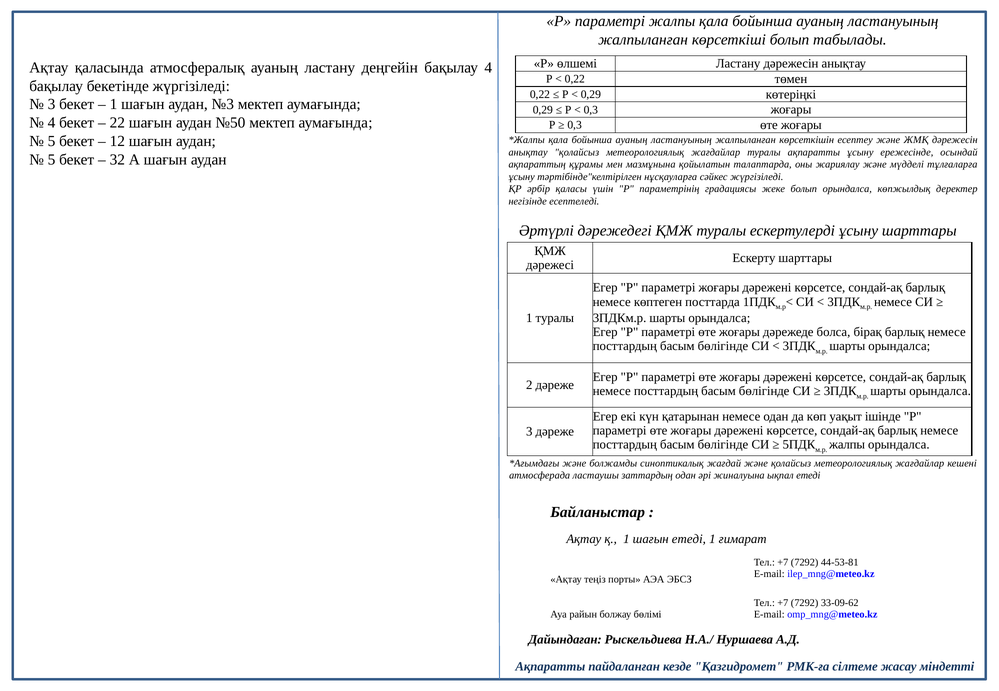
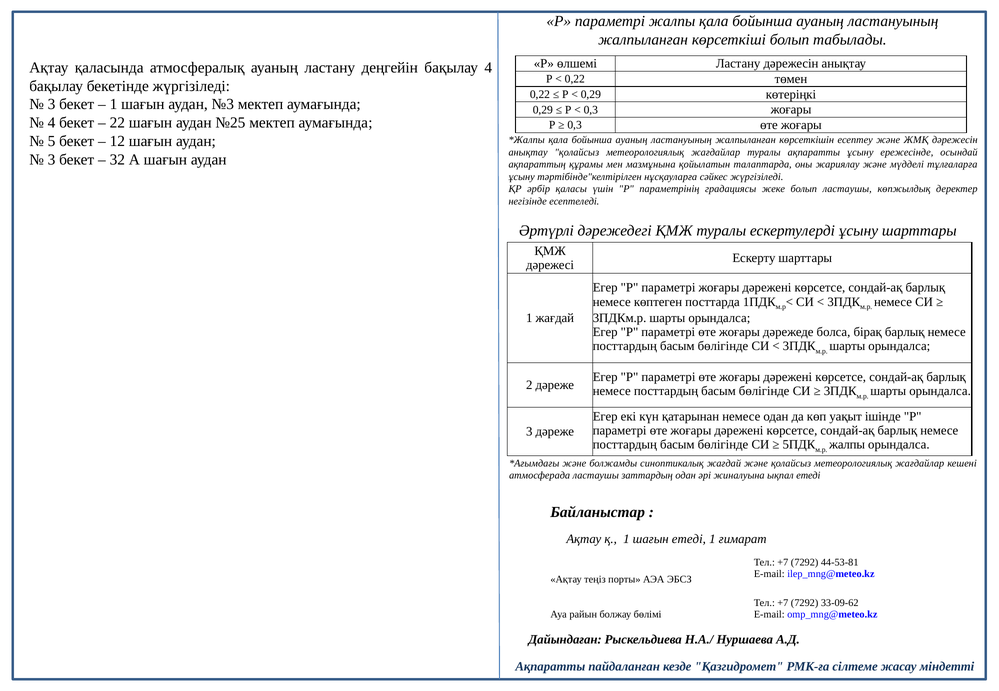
№50: №50 -> №25 (230, 123)
5: 5 -> 3 (52, 160)
болып орындалса: орындалса -> ластаушы (847, 189)
1 туралы: туралы -> жағдай (555, 318)
